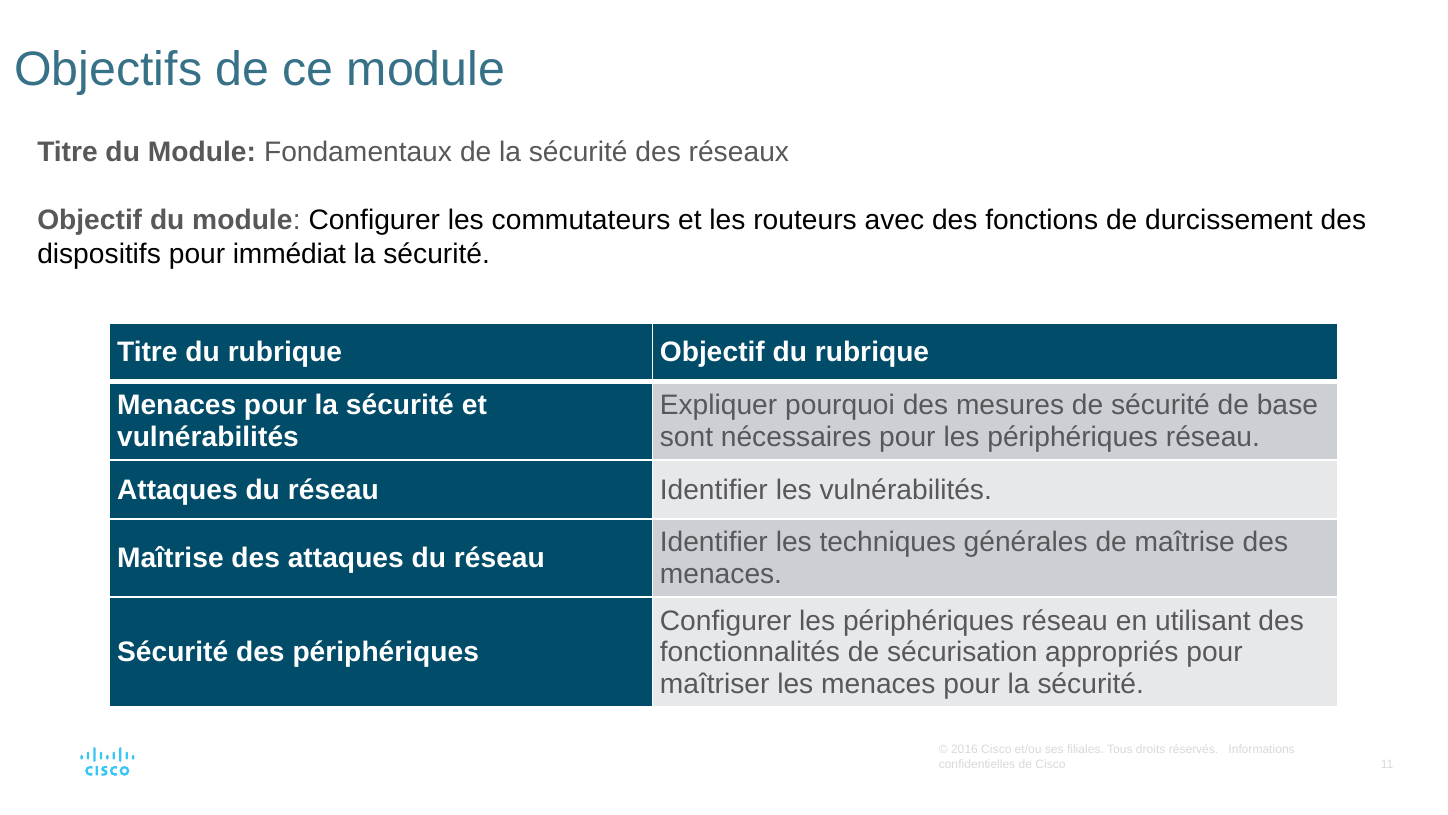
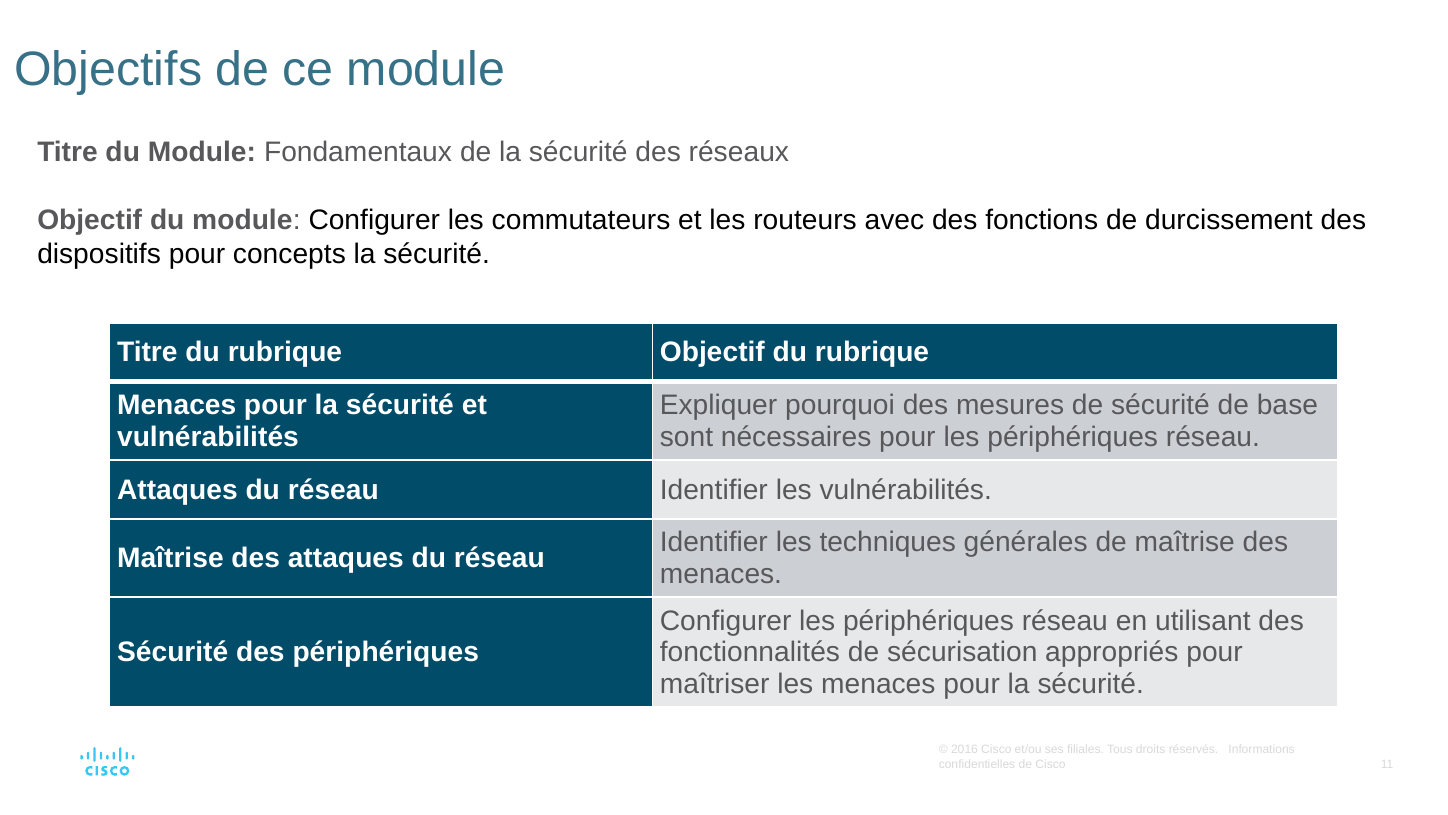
immédiat: immédiat -> concepts (289, 254)
